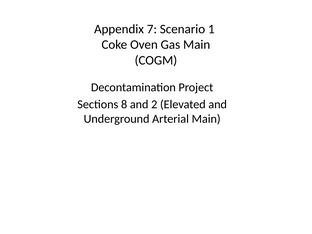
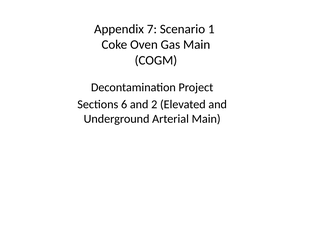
8: 8 -> 6 (124, 104)
